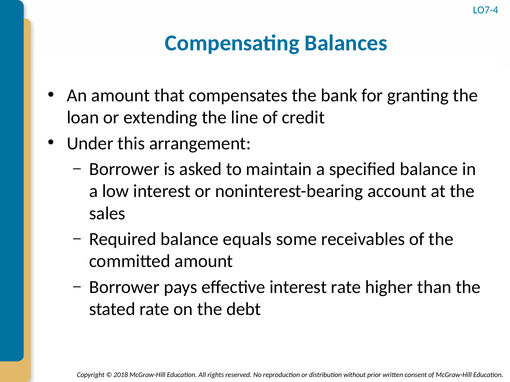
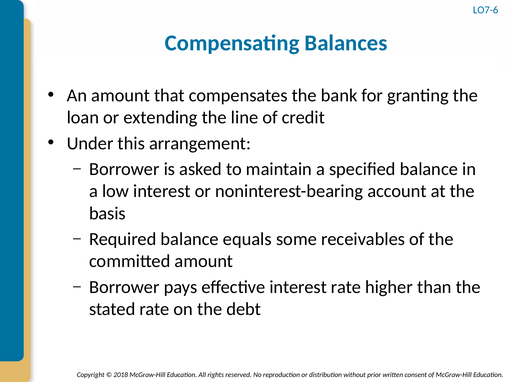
LO7-4: LO7-4 -> LO7-6 (486, 10)
sales: sales -> basis (107, 214)
